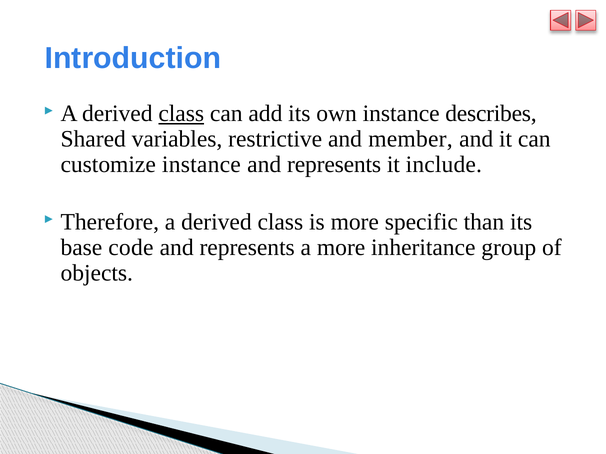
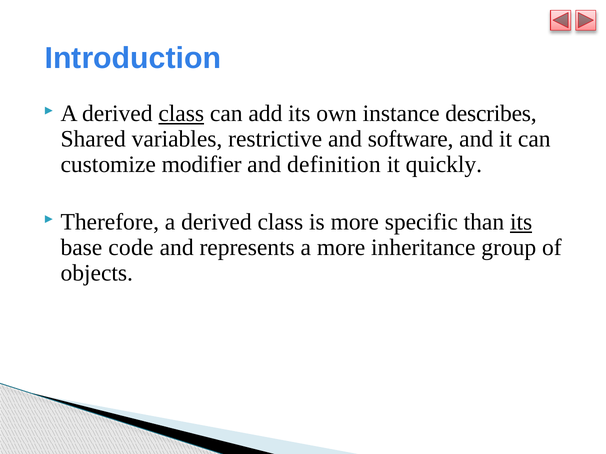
member: member -> software (411, 139)
customize instance: instance -> modifier (202, 165)
represents: represents -> definition (334, 165)
include: include -> quickly (444, 165)
its underline: none -> present (521, 222)
